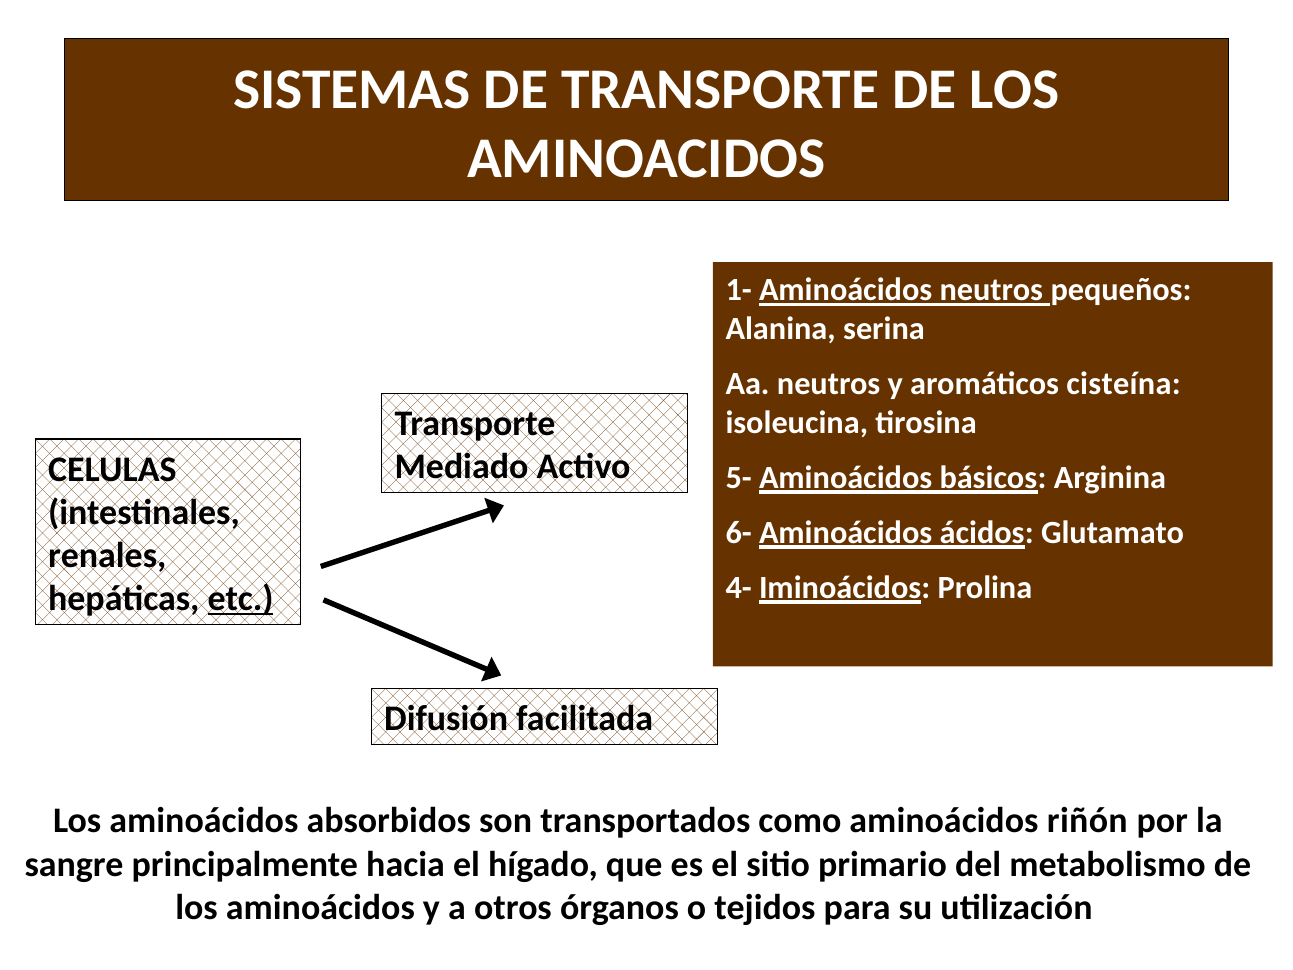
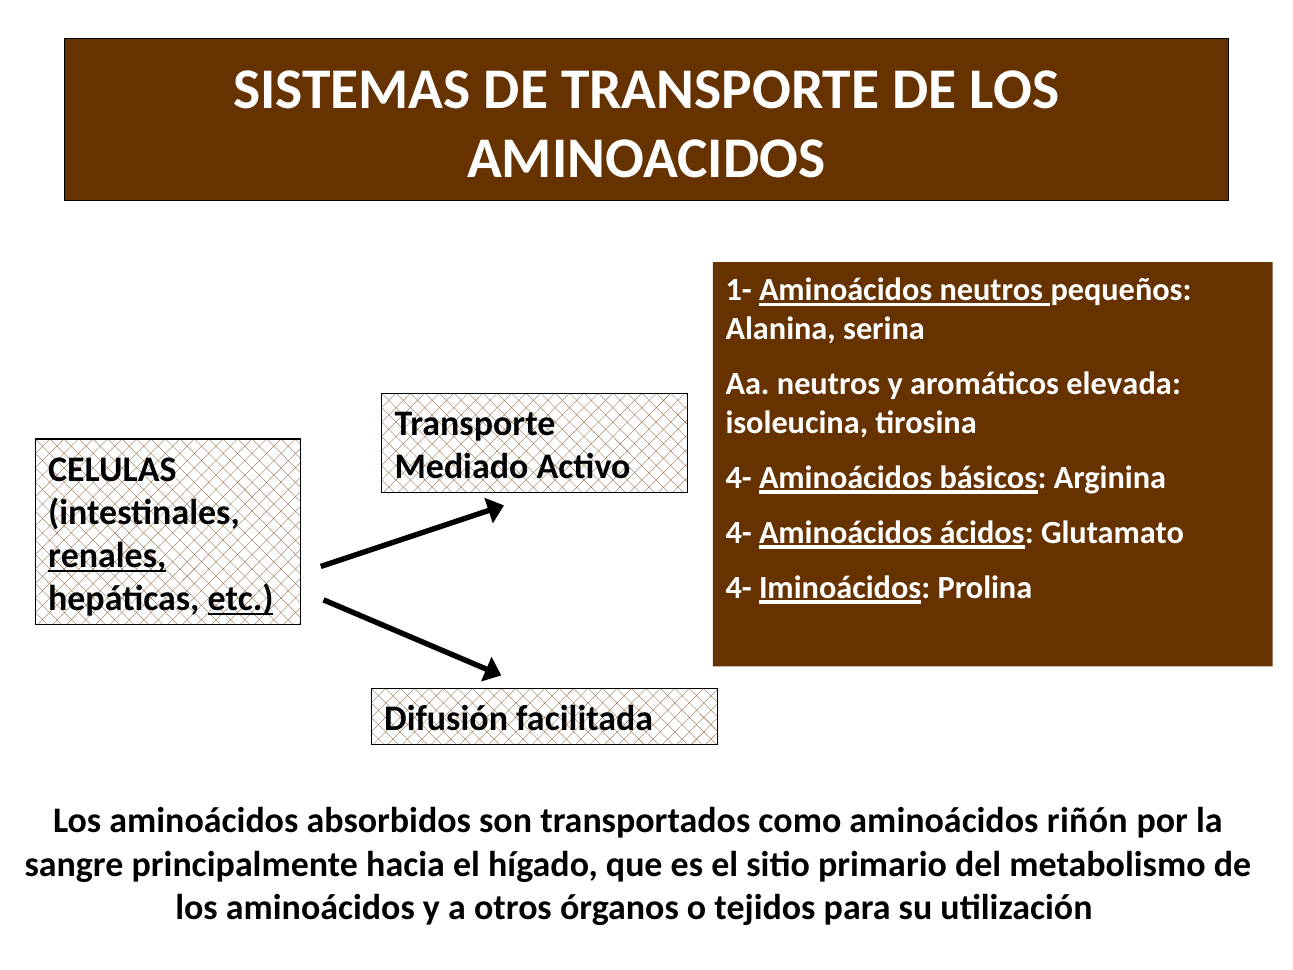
cisteína: cisteína -> elevada (1124, 384)
5-: 5- -> 4- (739, 478)
6-: 6- -> 4- (739, 533)
renales underline: none -> present (107, 556)
